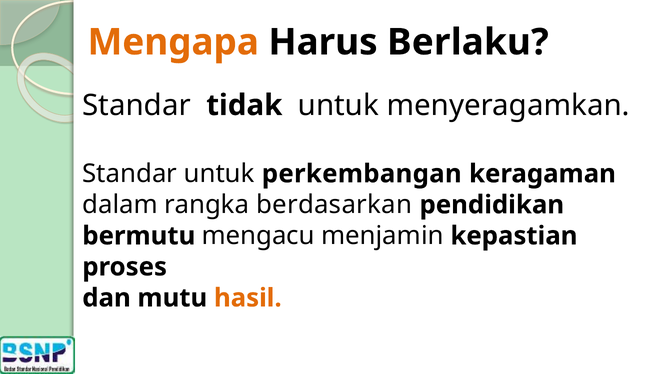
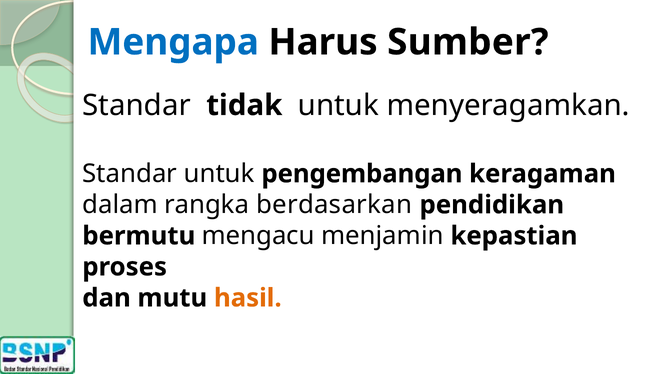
Mengapa colour: orange -> blue (173, 42)
Berlaku: Berlaku -> Sumber (468, 42)
perkembangan: perkembangan -> pengembangan (362, 174)
